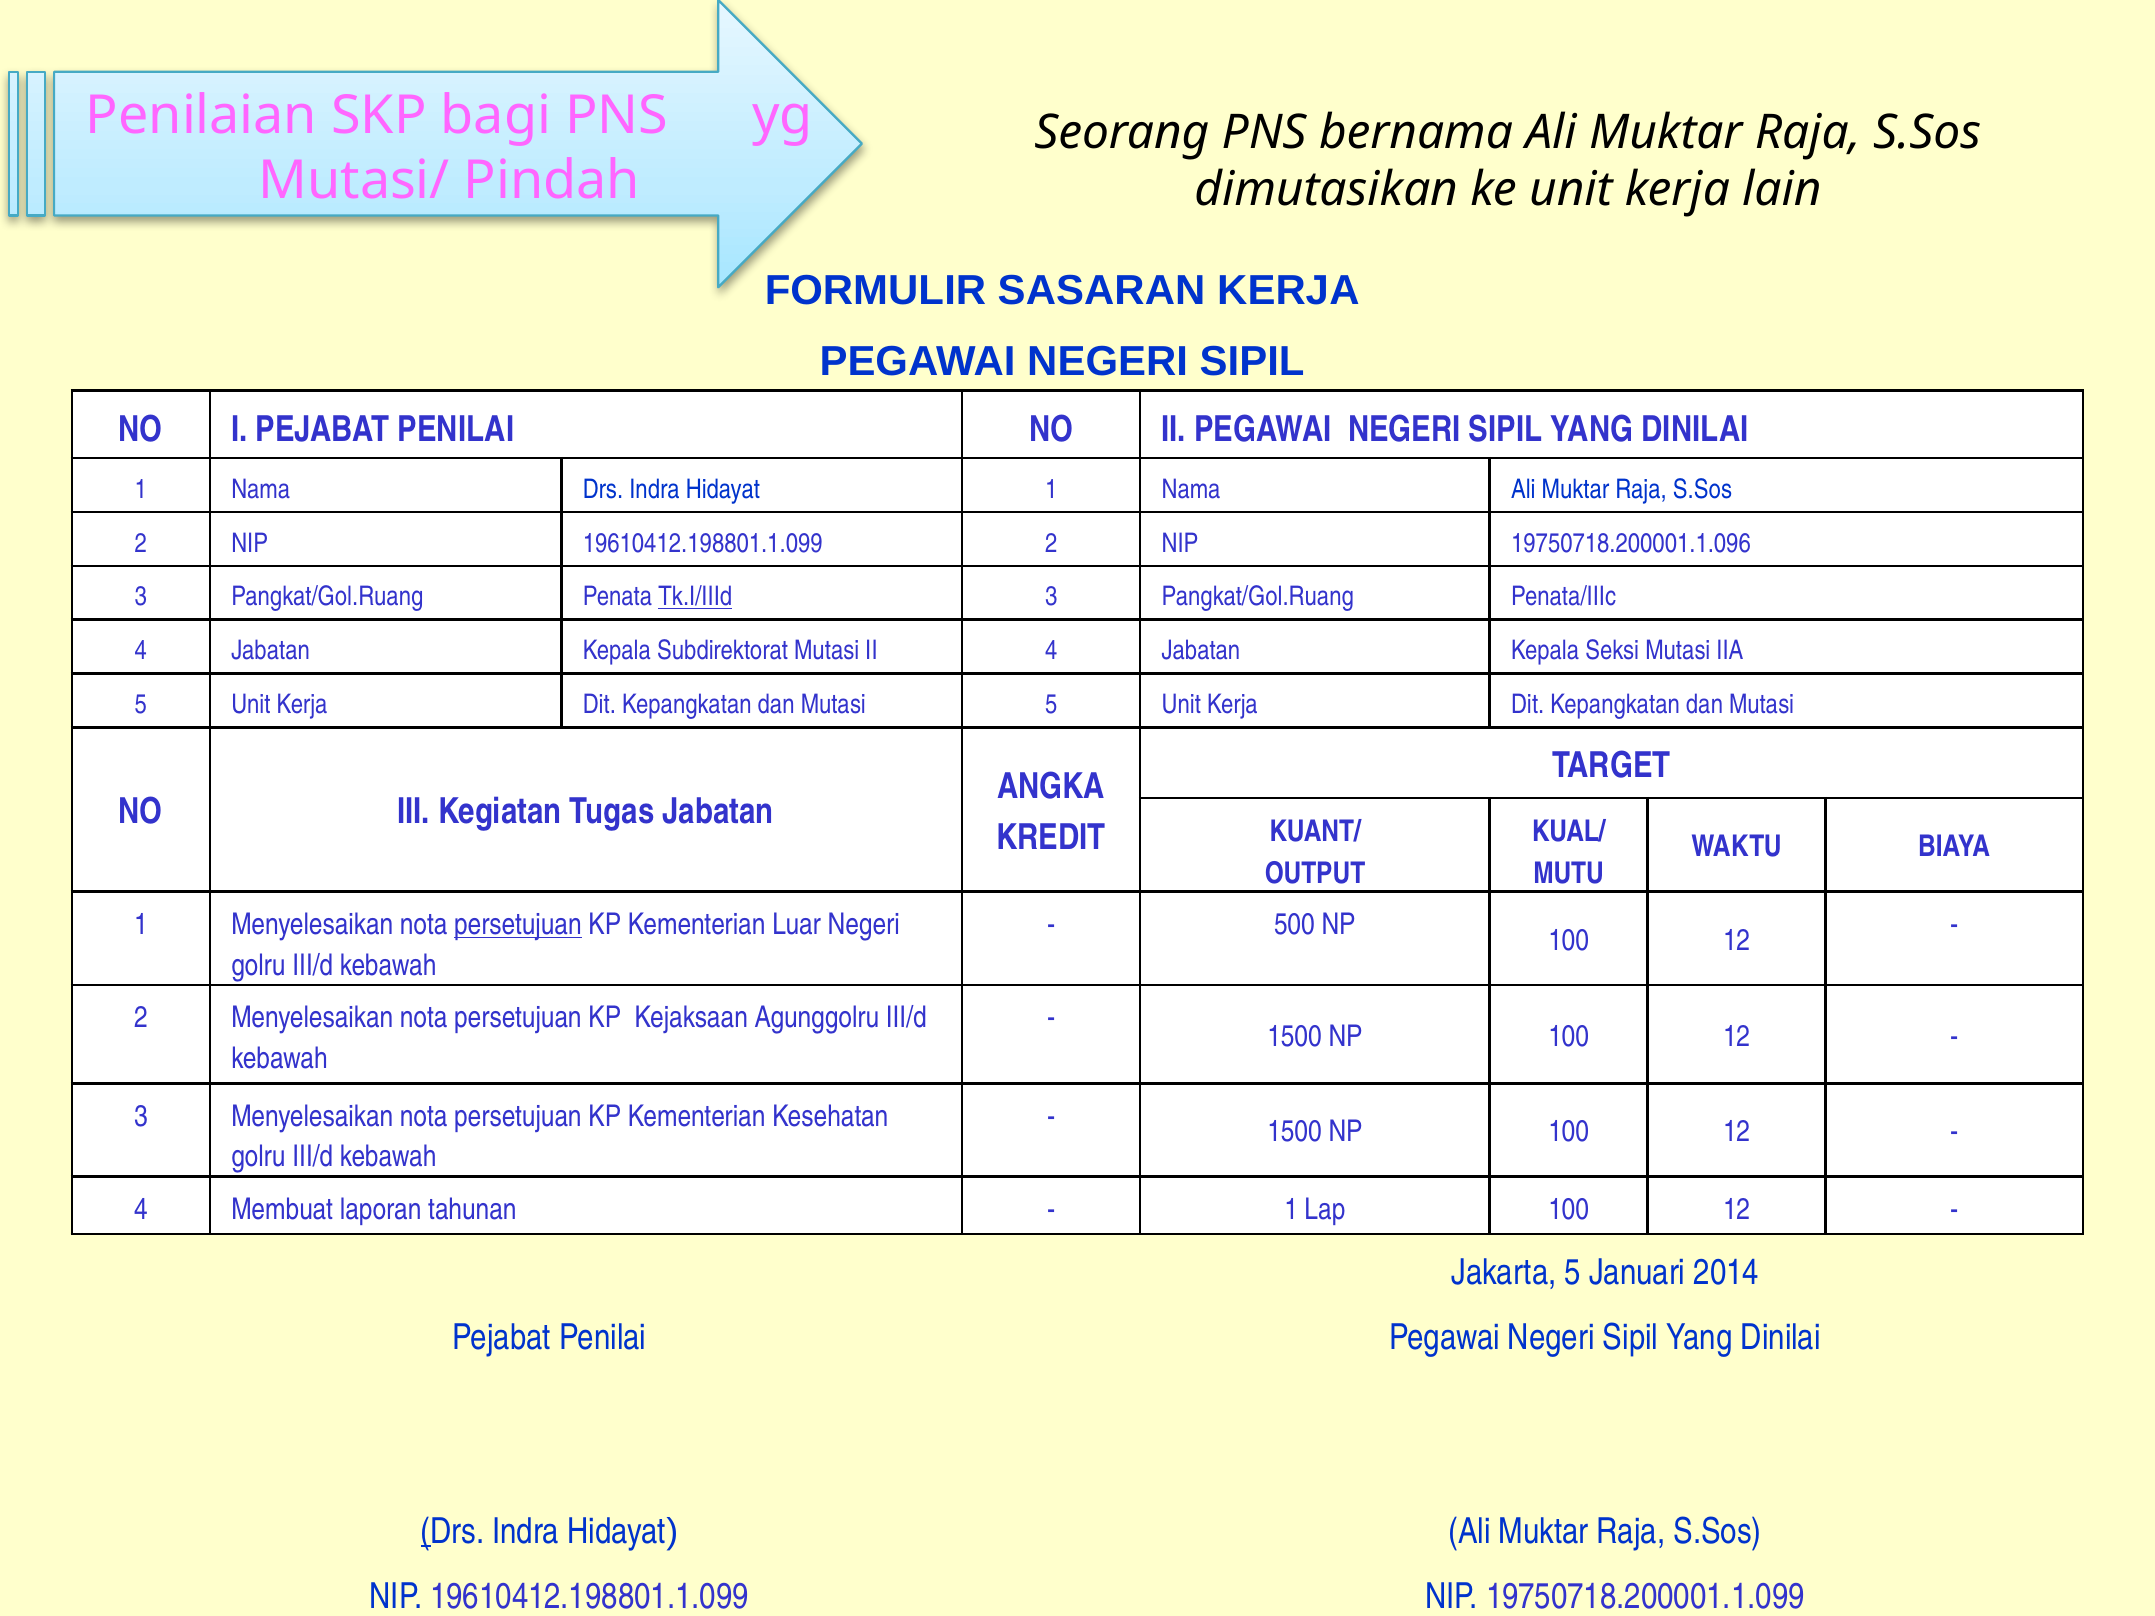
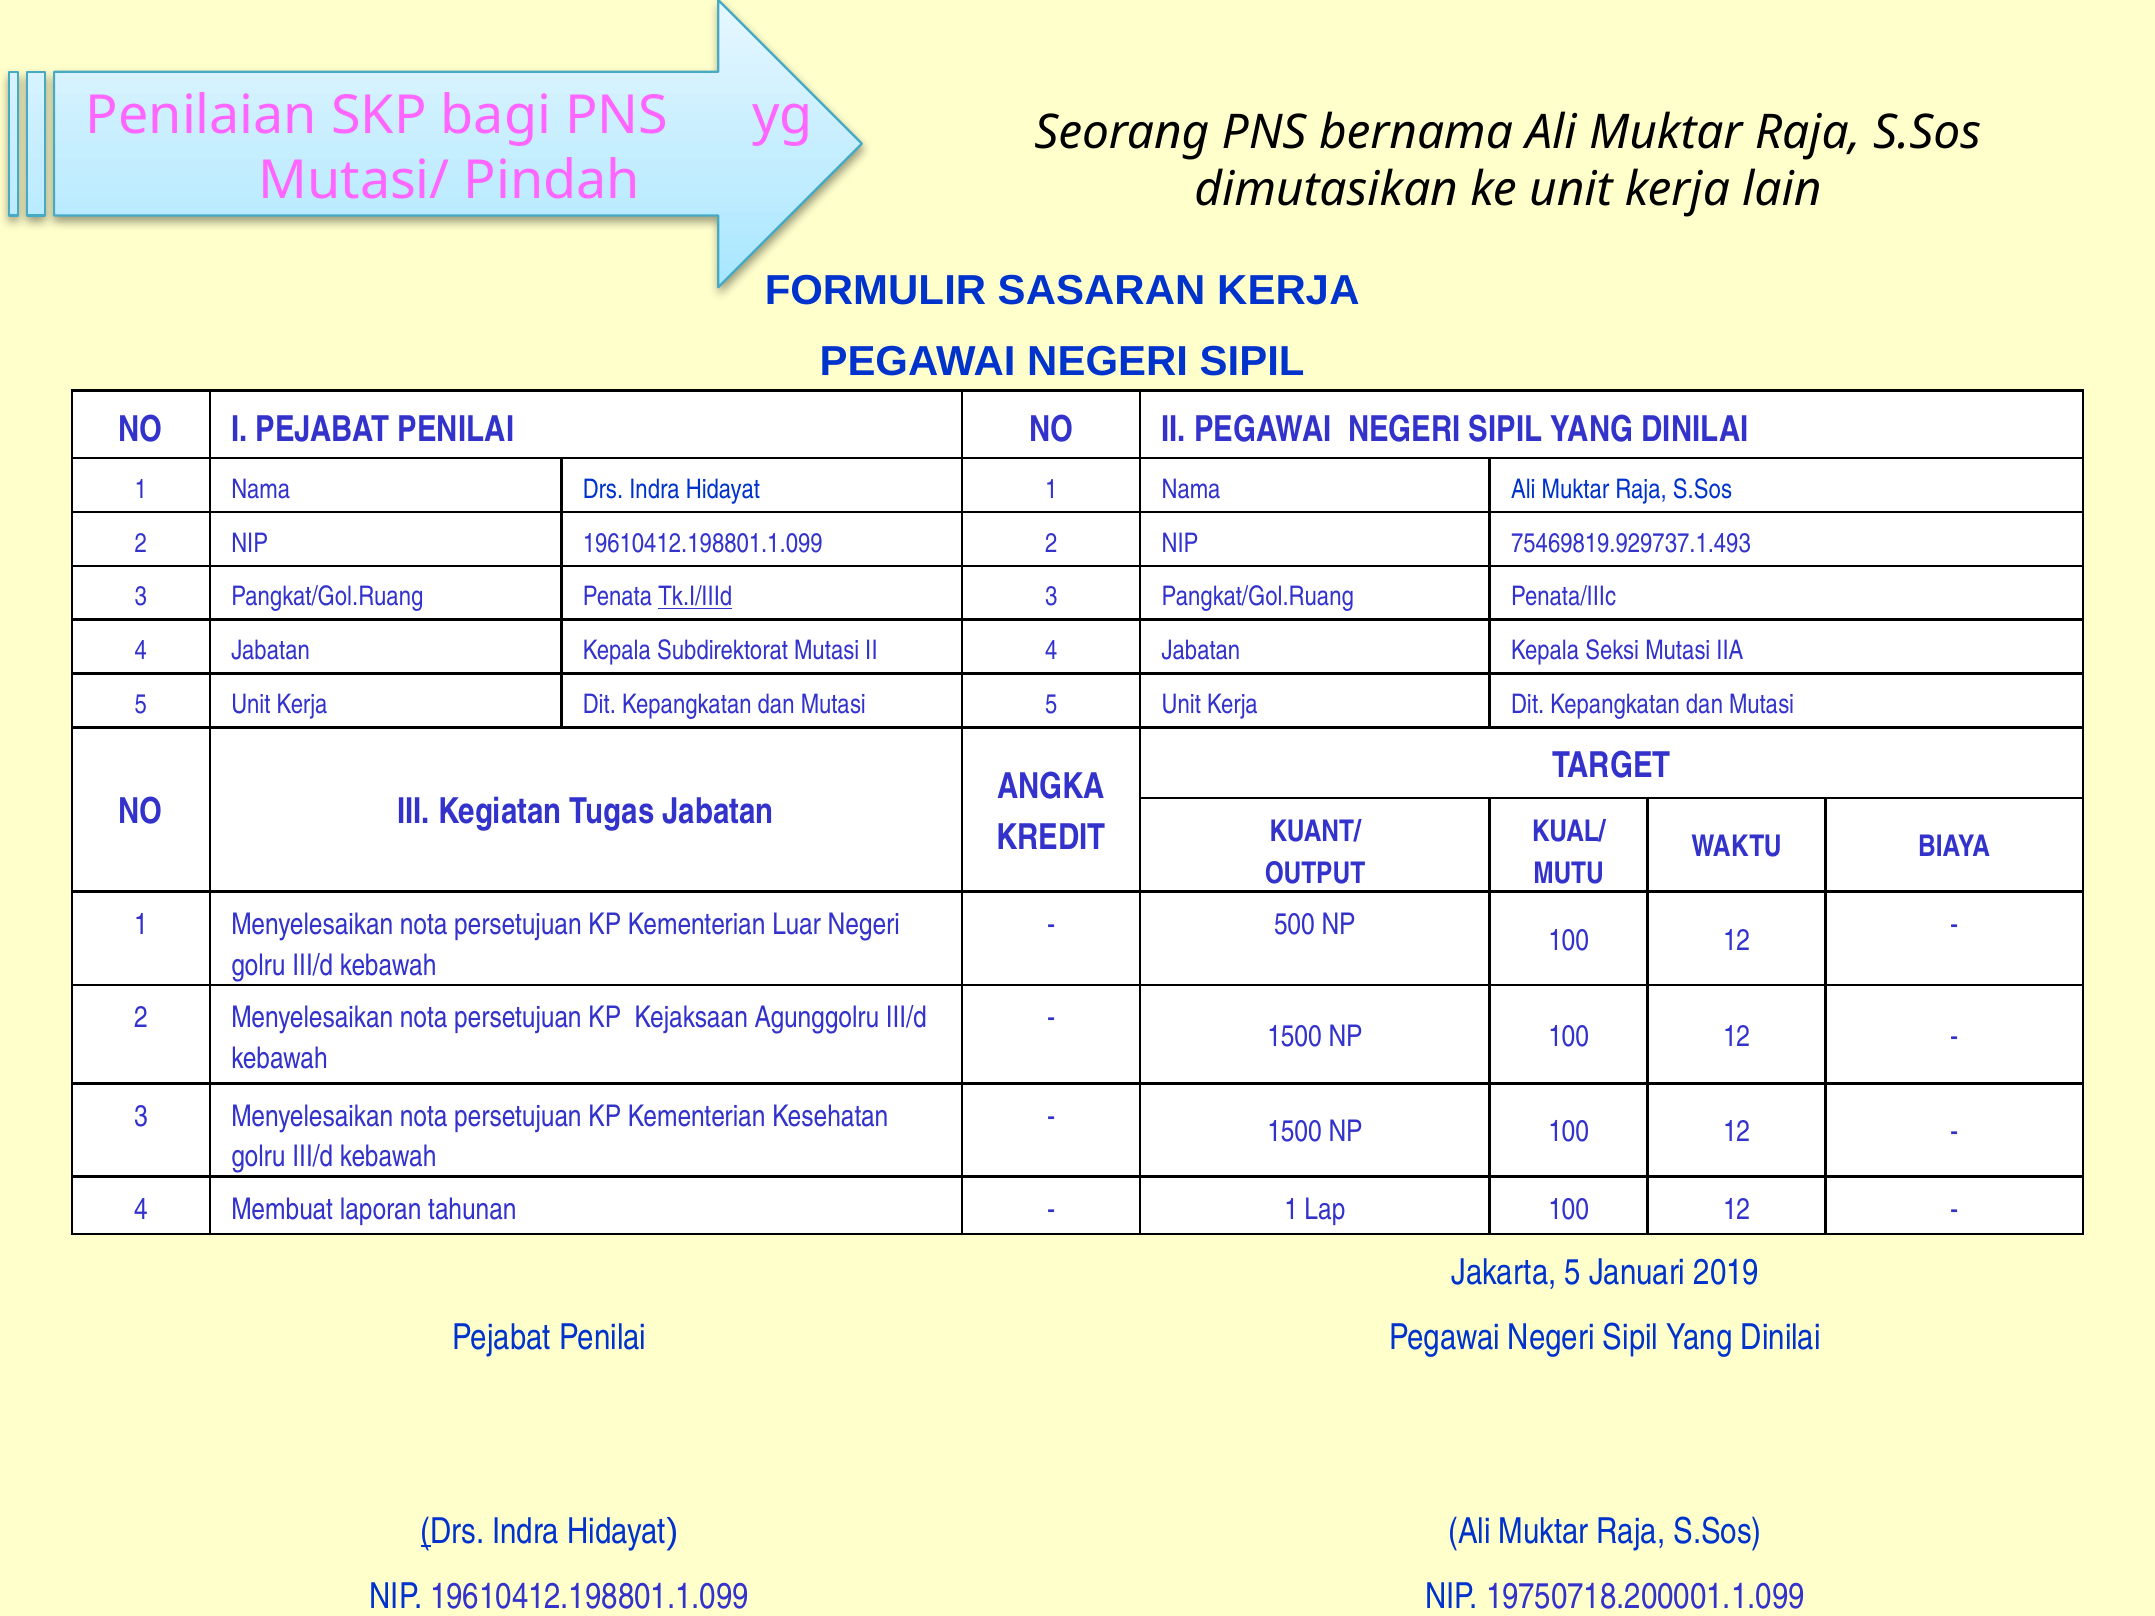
19750718.200001.1.096: 19750718.200001.1.096 -> 75469819.929737.1.493 (1631, 543)
persetujuan underline: present -> none (518, 925)
2014: 2014 -> 2019 (1726, 1273)
